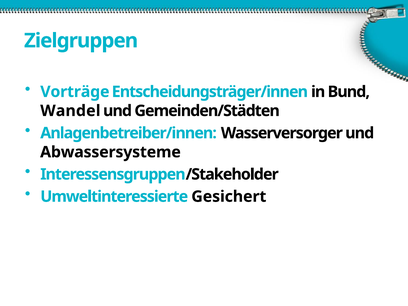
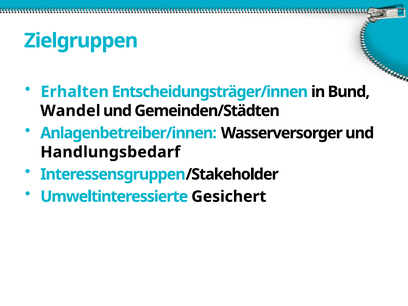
Vorträge: Vorträge -> Erhalten (75, 92)
Abwassersysteme: Abwassersysteme -> Handlungsbedarf (110, 152)
